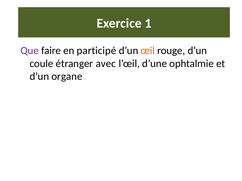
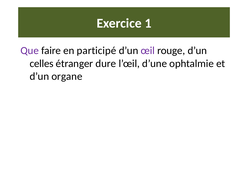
œil colour: orange -> purple (148, 51)
coule: coule -> celles (42, 64)
avec: avec -> dure (106, 64)
